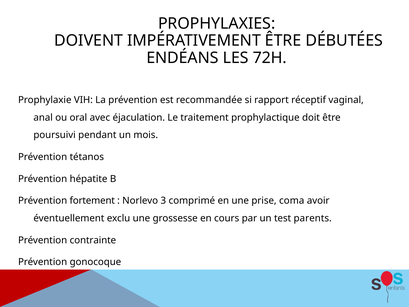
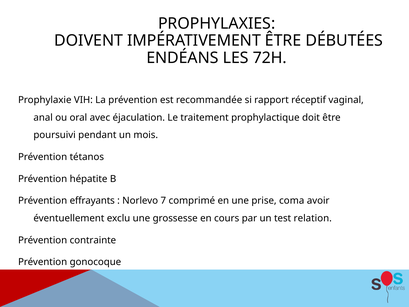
fortement: fortement -> effrayants (92, 201)
3: 3 -> 7 (163, 201)
parents: parents -> relation (313, 218)
